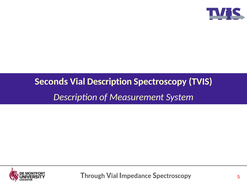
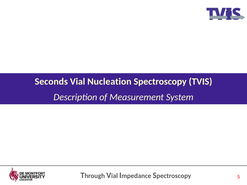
Vial Description: Description -> Nucleation (109, 82)
